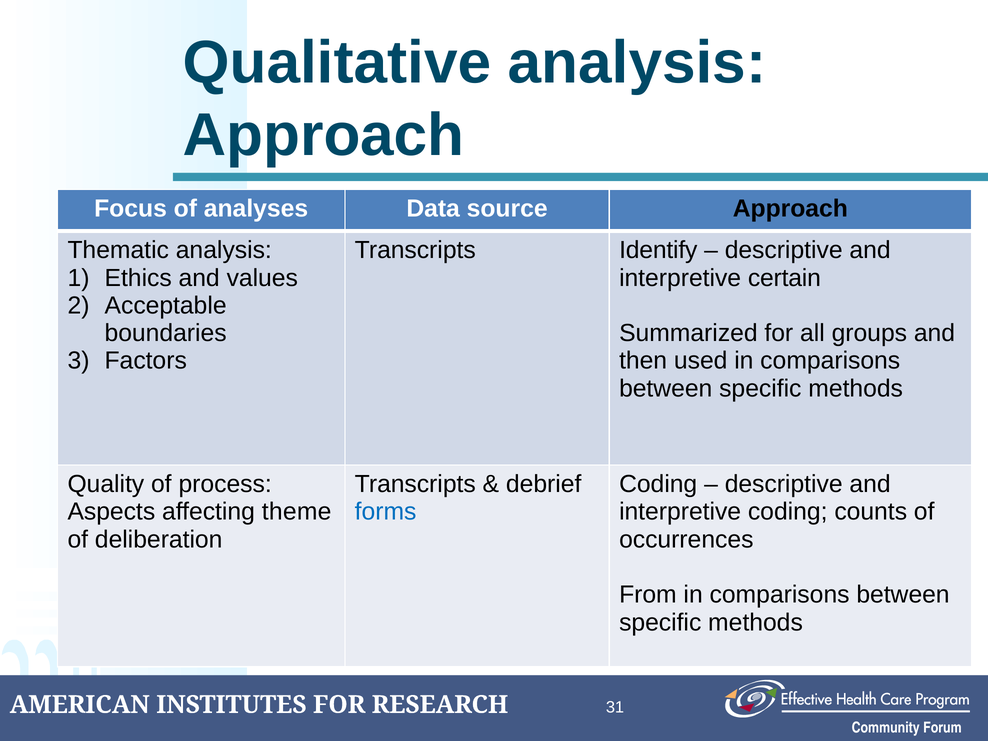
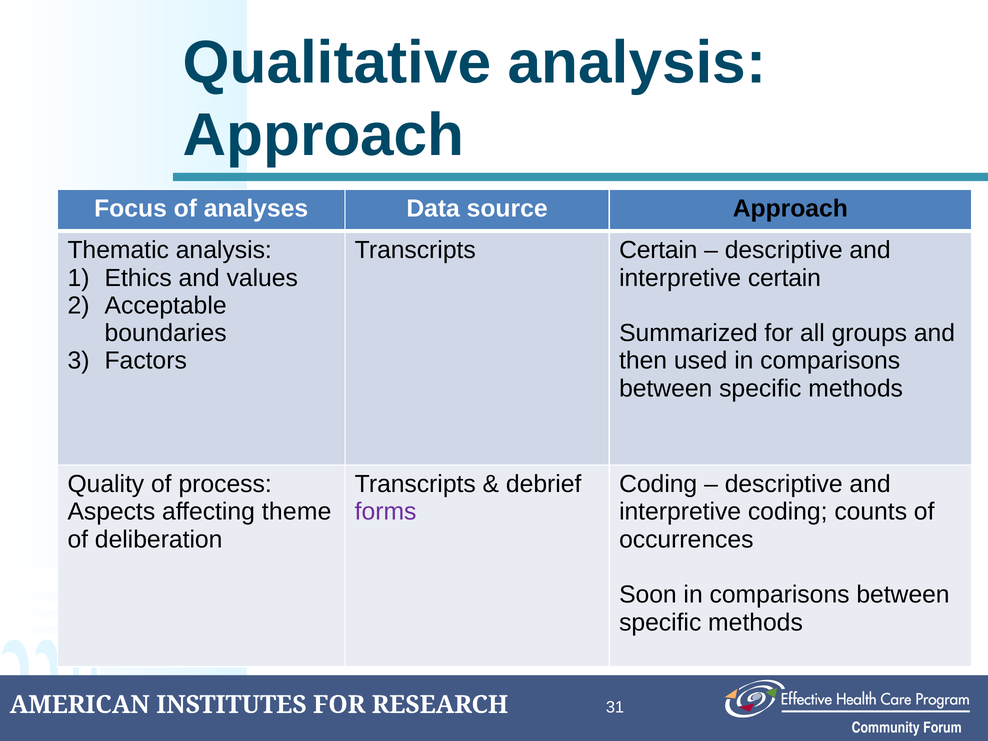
Transcripts Identify: Identify -> Certain (658, 250)
forms colour: blue -> purple (386, 512)
From: From -> Soon (648, 595)
